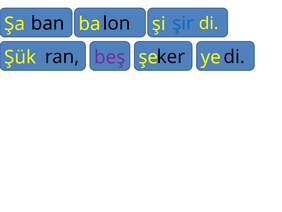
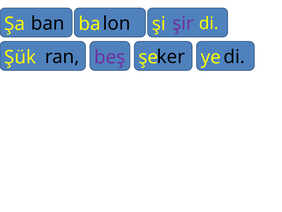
şir colour: blue -> purple (183, 23)
